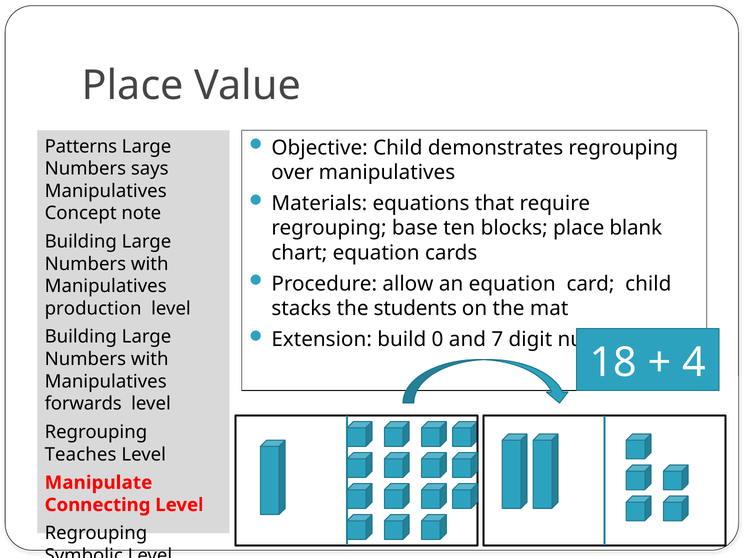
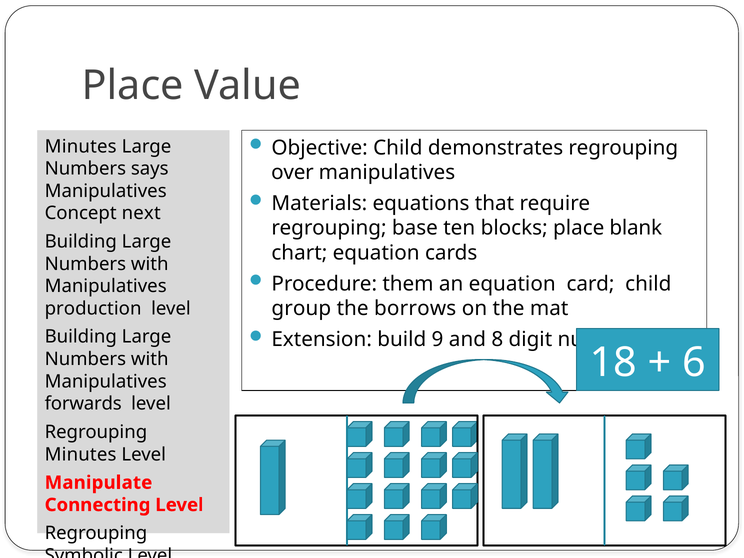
Patterns: Patterns -> Minutes (81, 146)
note: note -> next (141, 213)
allow: allow -> them (408, 284)
stacks: stacks -> group (301, 309)
students: students -> borrows (415, 309)
0: 0 -> 9 (438, 339)
7: 7 -> 8 (497, 339)
4: 4 -> 6 (694, 362)
Teaches: Teaches -> Minutes (81, 454)
